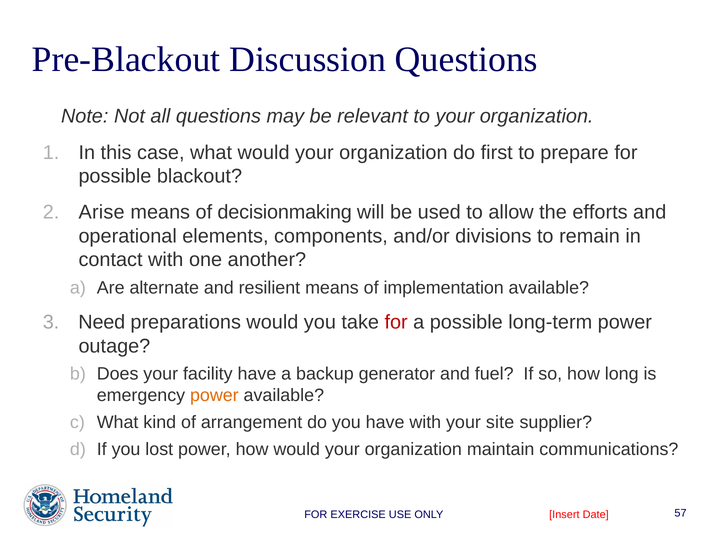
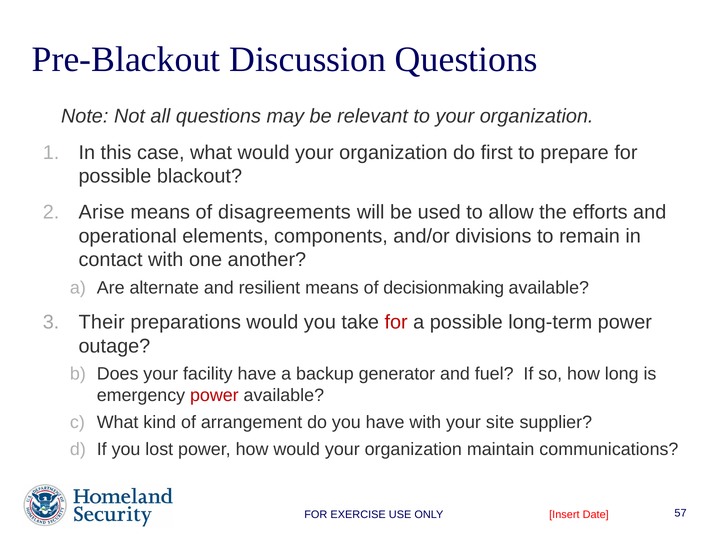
decisionmaking: decisionmaking -> disagreements (284, 212)
implementation: implementation -> decisionmaking (444, 288)
Need: Need -> Their (102, 323)
power colour: orange -> red (214, 396)
